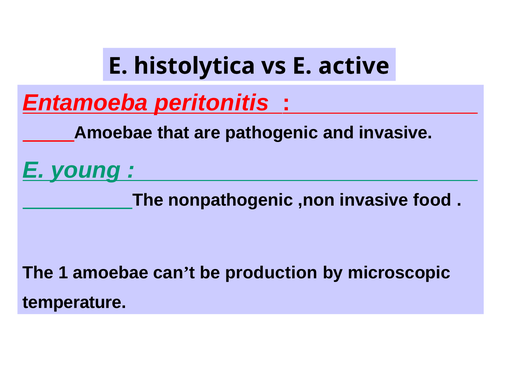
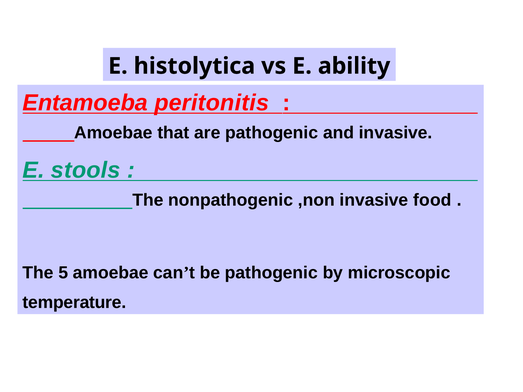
active: active -> ability (354, 66)
young: young -> stools (86, 170)
1: 1 -> 5 (63, 273)
be production: production -> pathogenic (271, 273)
